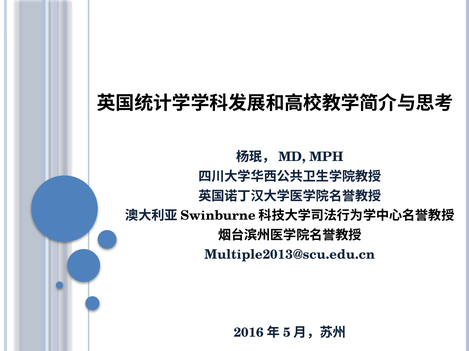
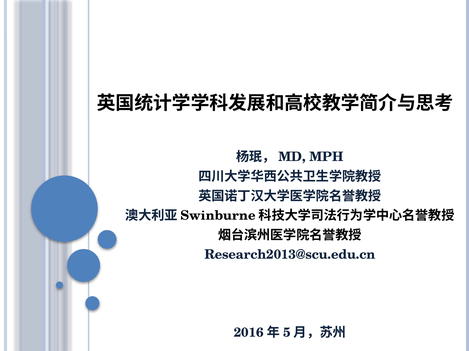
Multiple2013@scu.edu.cn: Multiple2013@scu.edu.cn -> Research2013@scu.edu.cn (290, 255)
